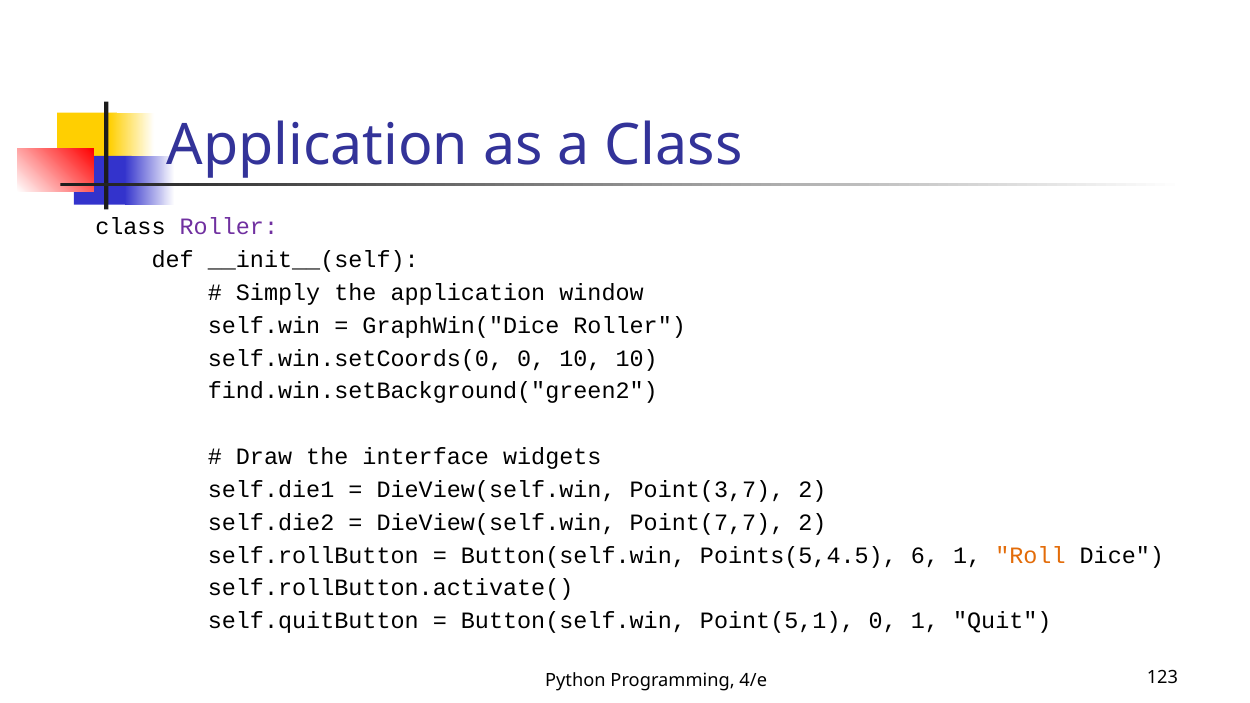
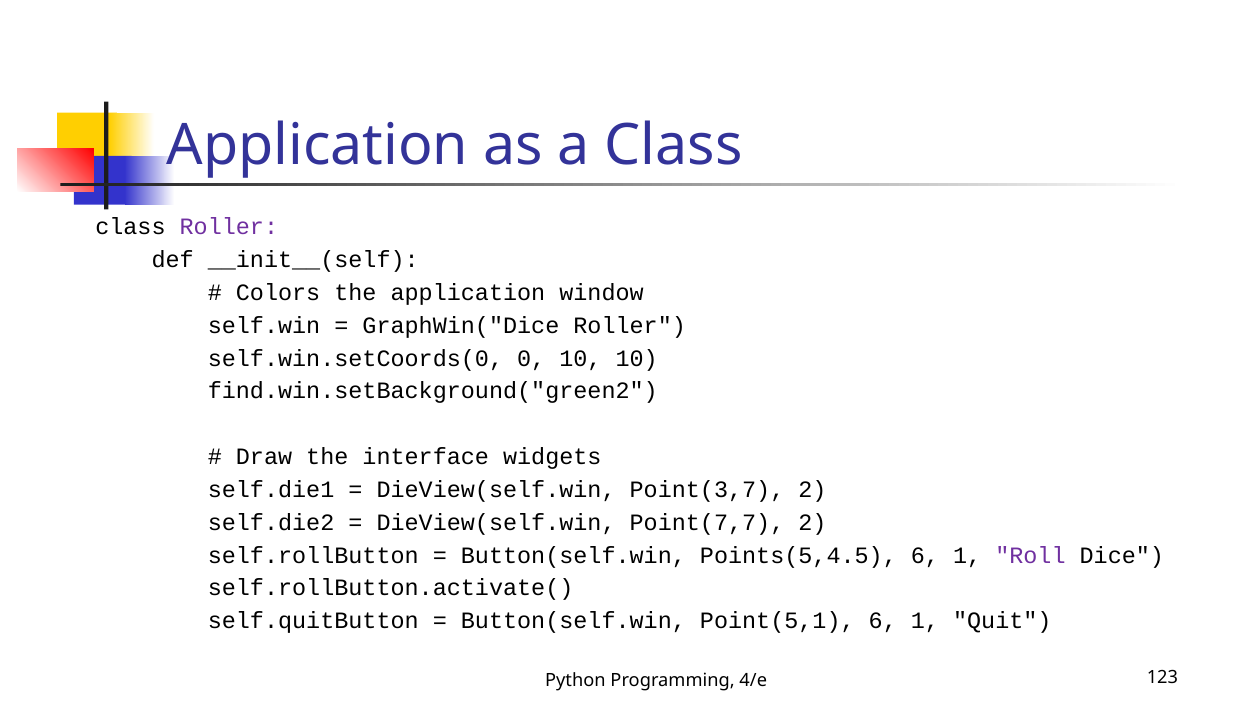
Simply: Simply -> Colors (278, 293)
Roll colour: orange -> purple (1030, 555)
Point(5,1 0: 0 -> 6 (883, 621)
